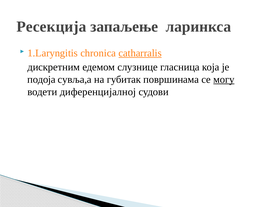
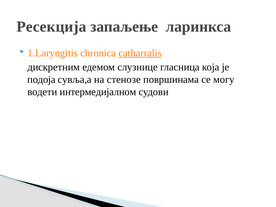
губитак: губитак -> стенозе (124, 79)
могу underline: present -> none (224, 79)
диференцијалној: диференцијалној -> интермедијалном (98, 92)
